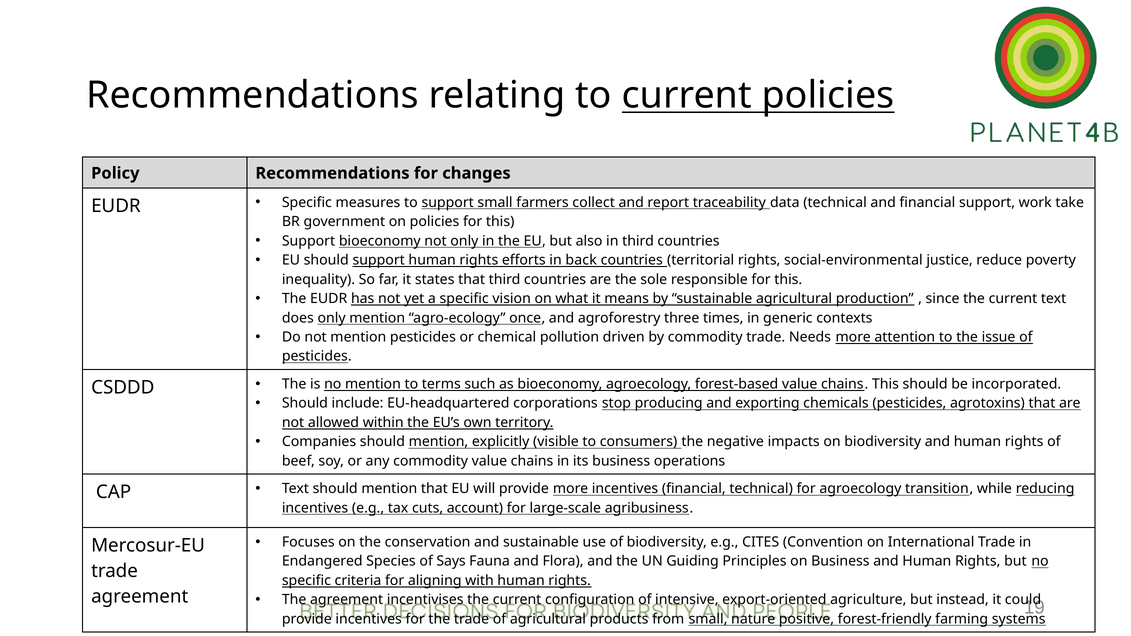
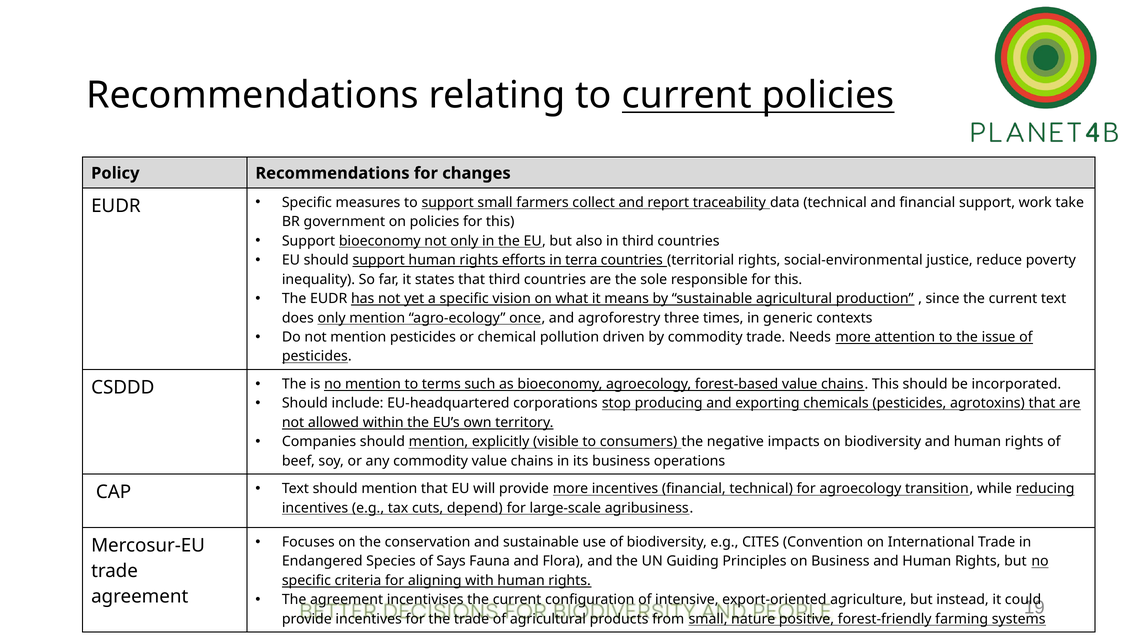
back: back -> terra (581, 260)
account: account -> depend (475, 508)
